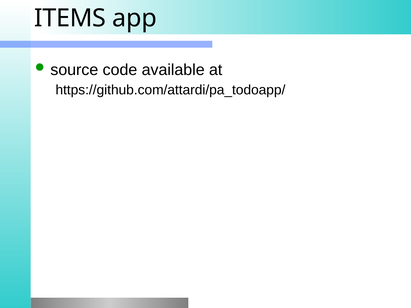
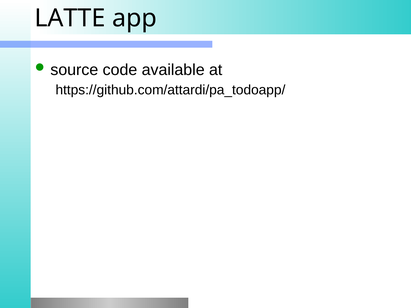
ITEMS: ITEMS -> LATTE (70, 18)
